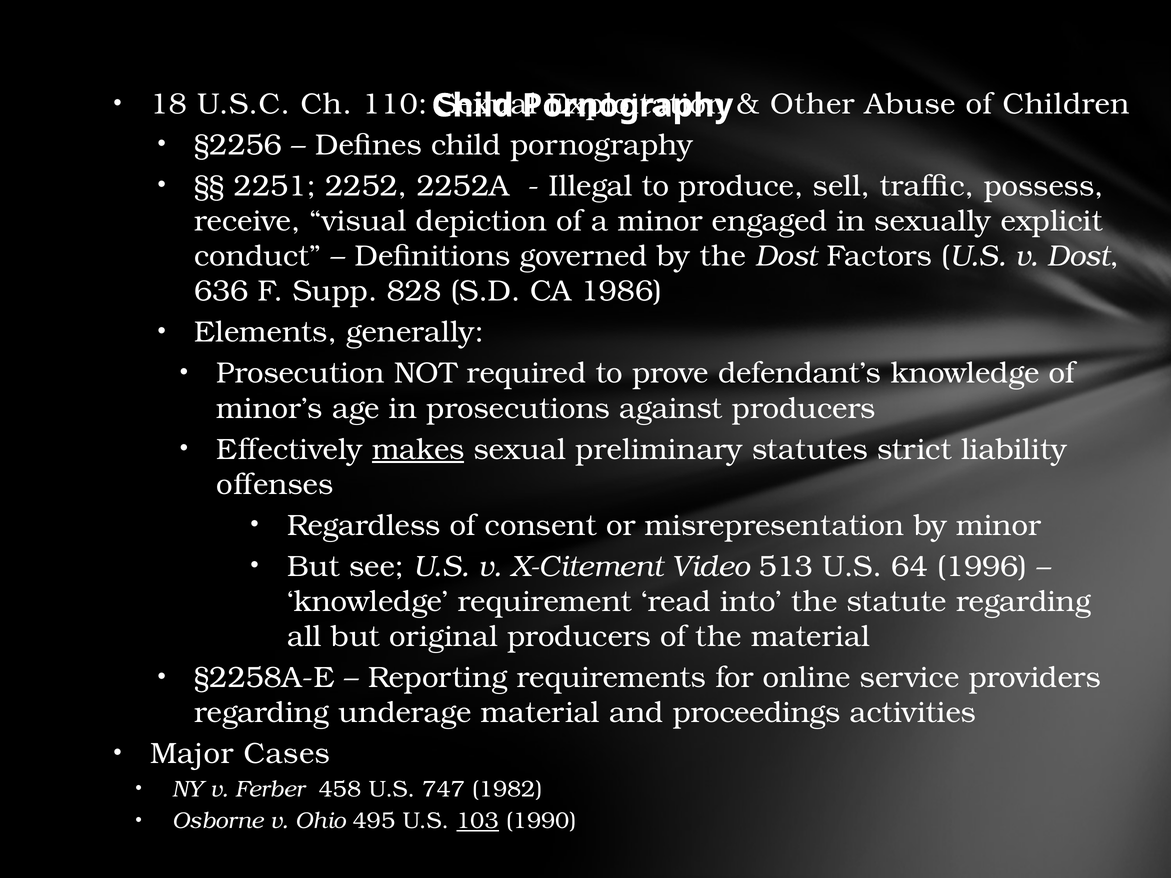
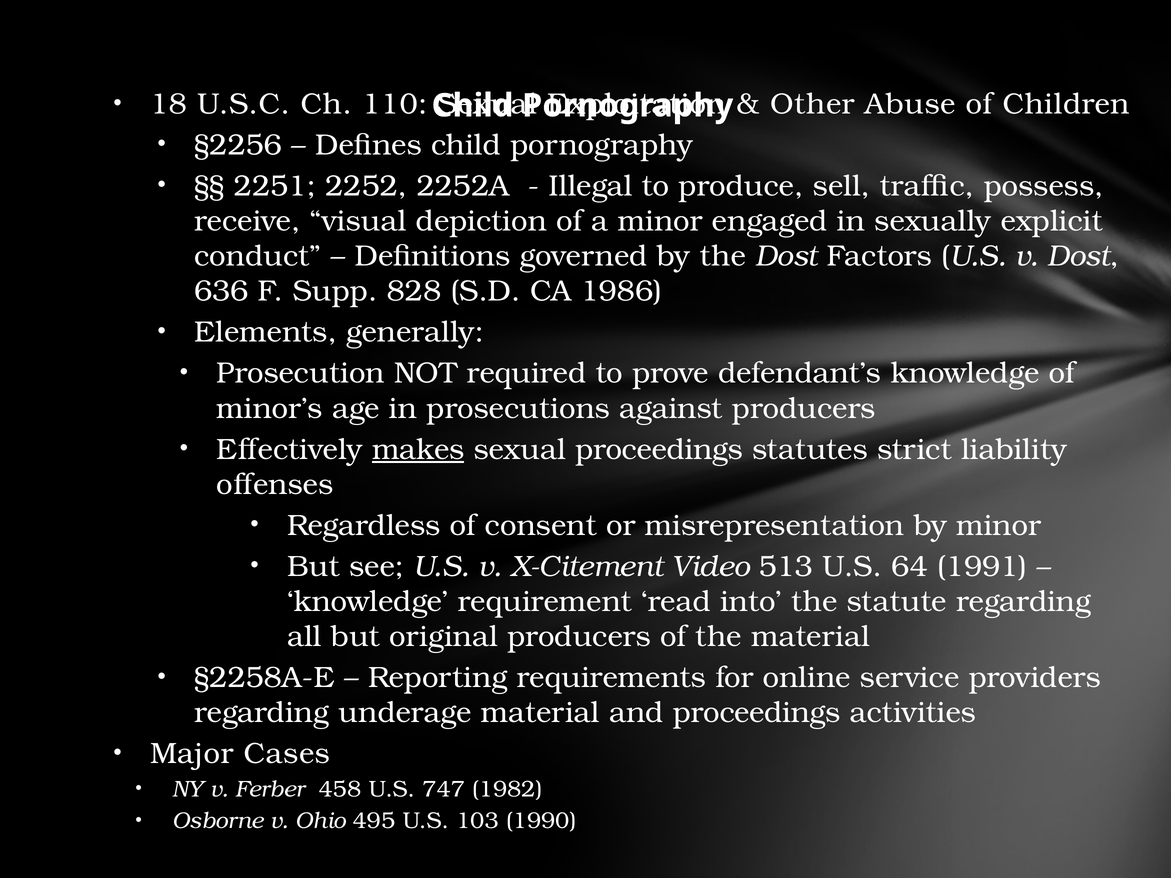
sexual preliminary: preliminary -> proceedings (659, 449)
1996: 1996 -> 1991 (982, 567)
103 underline: present -> none (478, 821)
